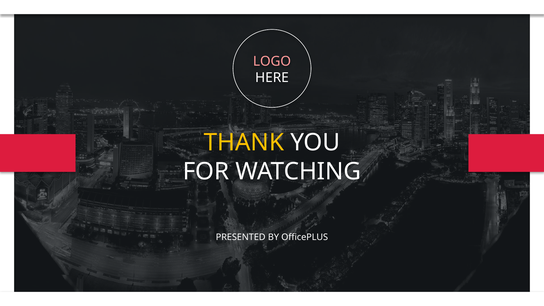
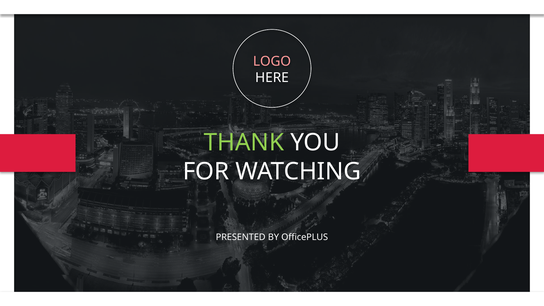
THANK colour: yellow -> light green (244, 143)
